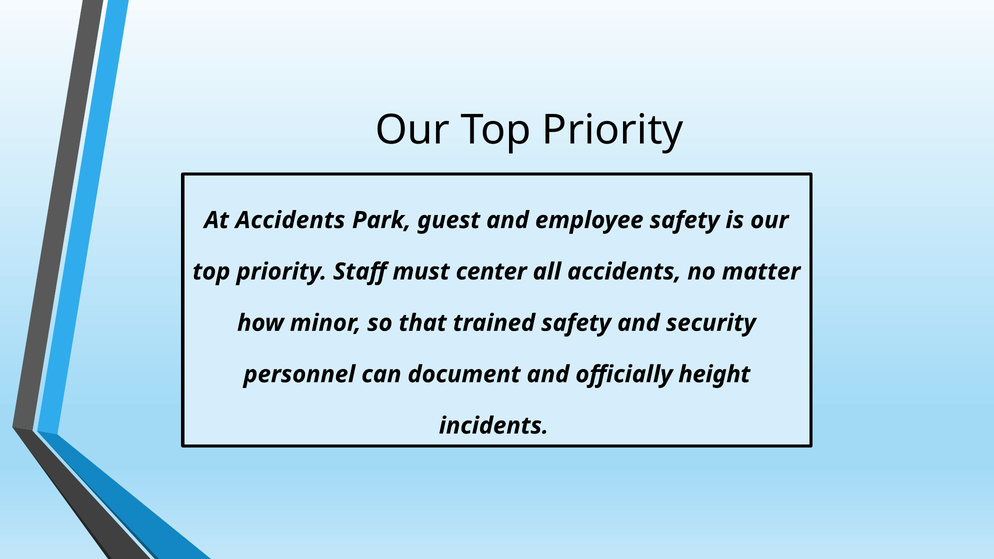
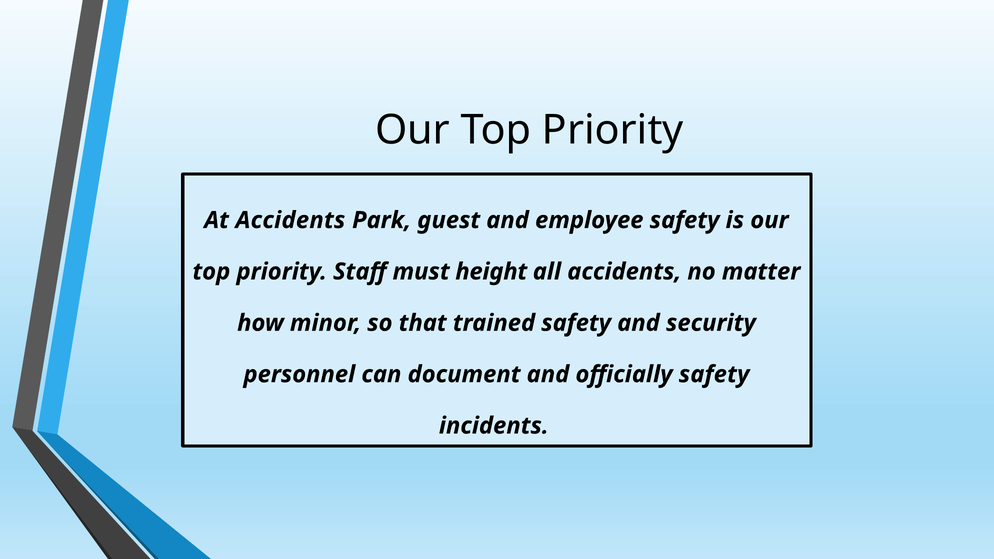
center: center -> height (491, 272)
officially height: height -> safety (714, 374)
